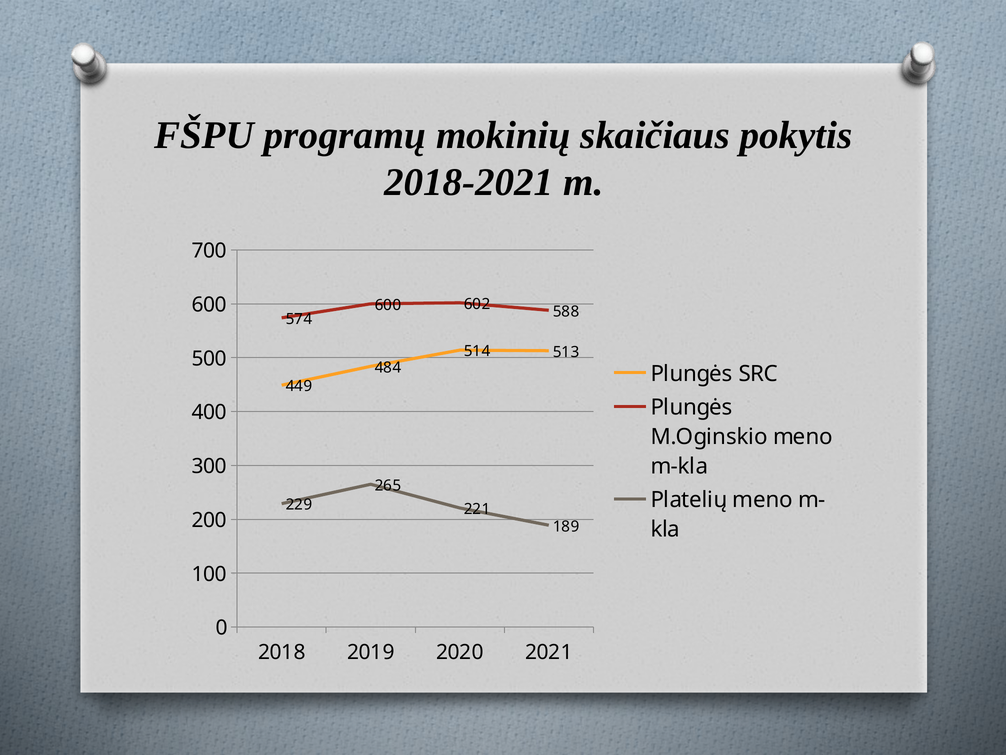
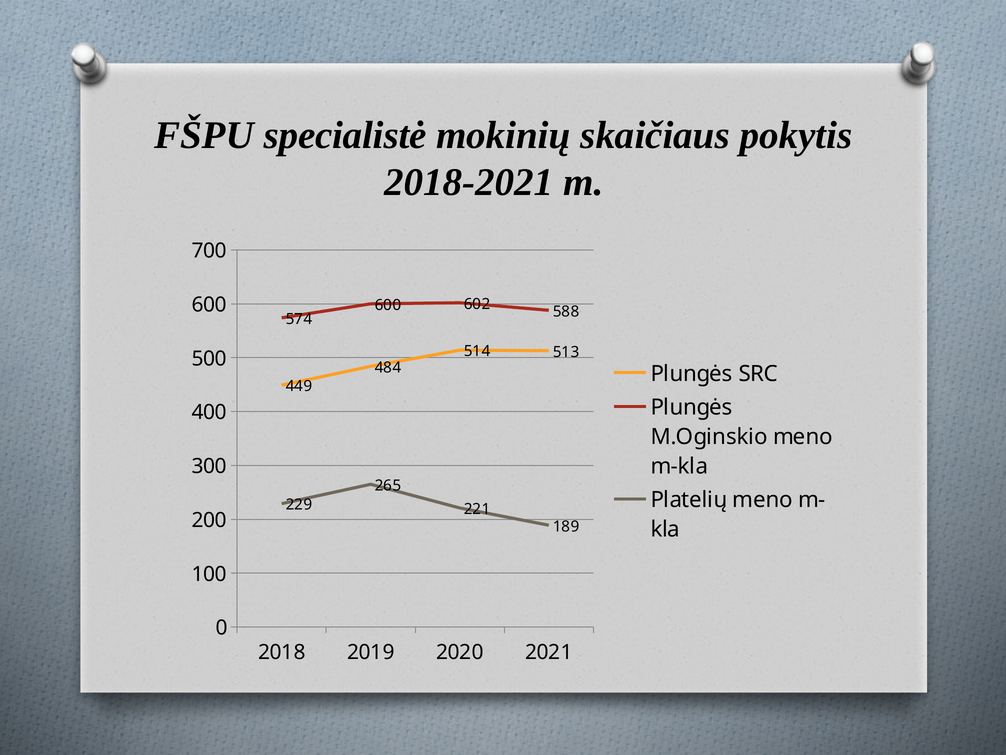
programų: programų -> specialistė (345, 135)
